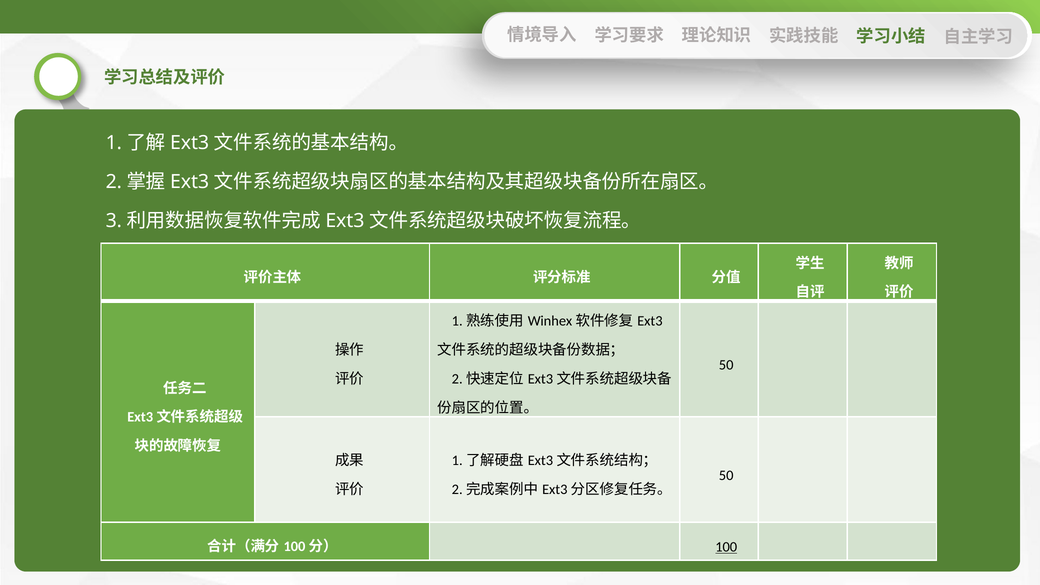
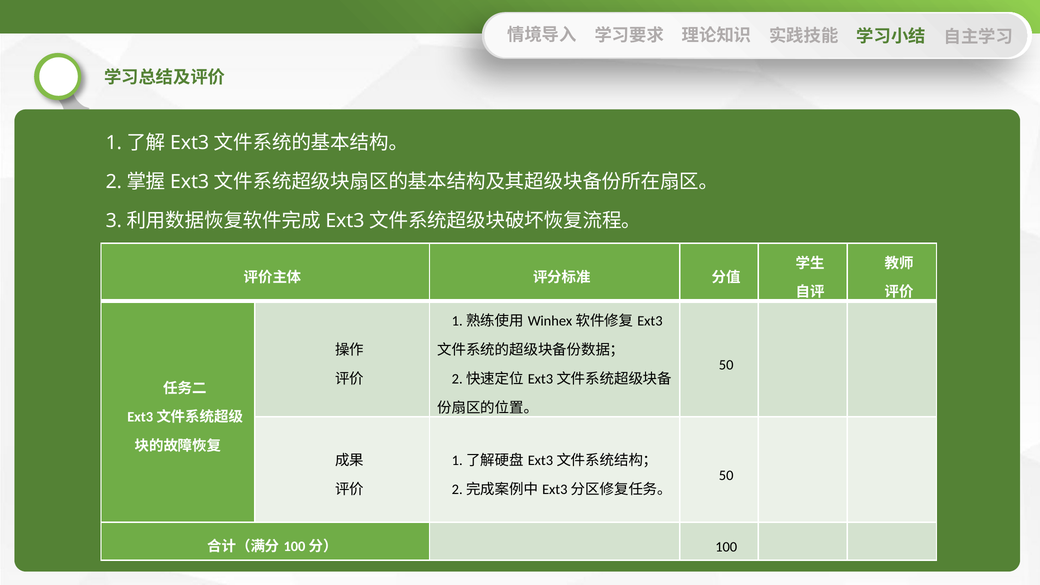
100 underline: present -> none (726, 547)
